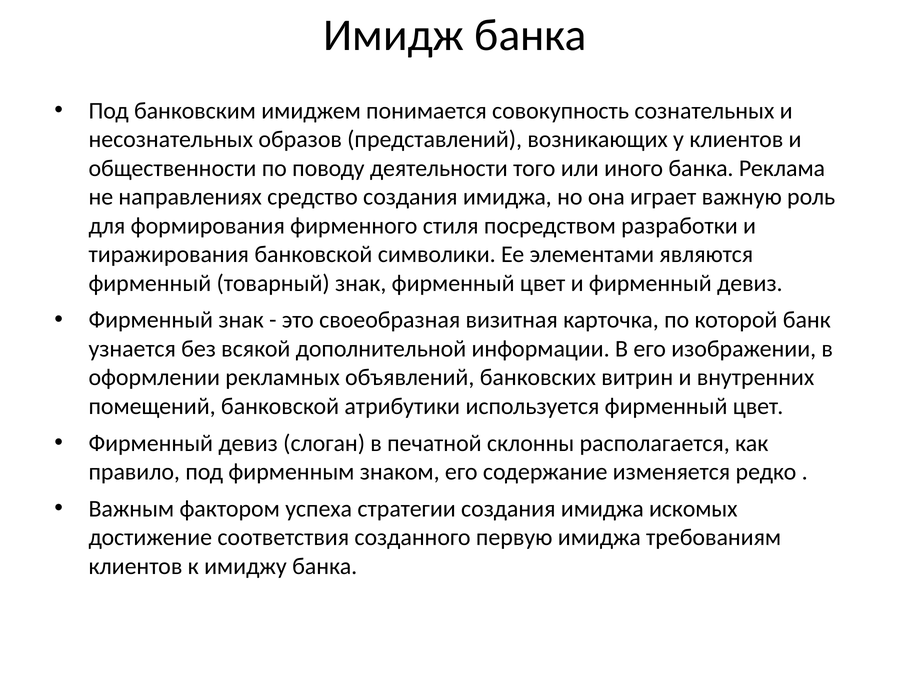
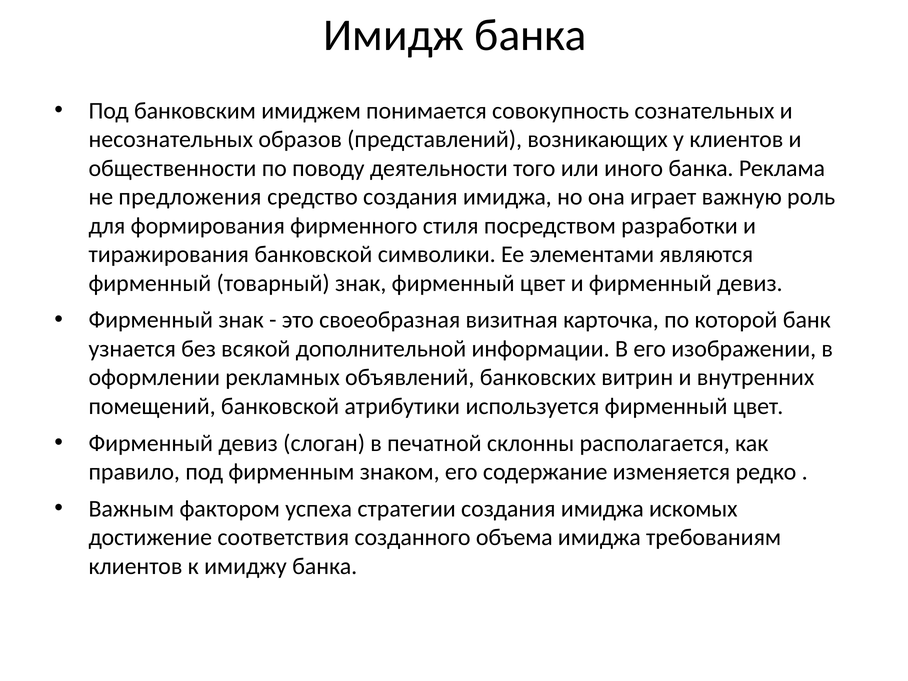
направлениях: направлениях -> предложения (190, 197)
первую: первую -> объема (514, 537)
